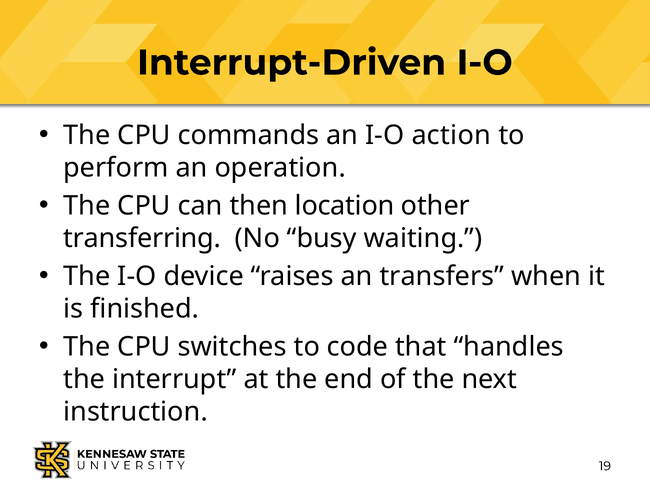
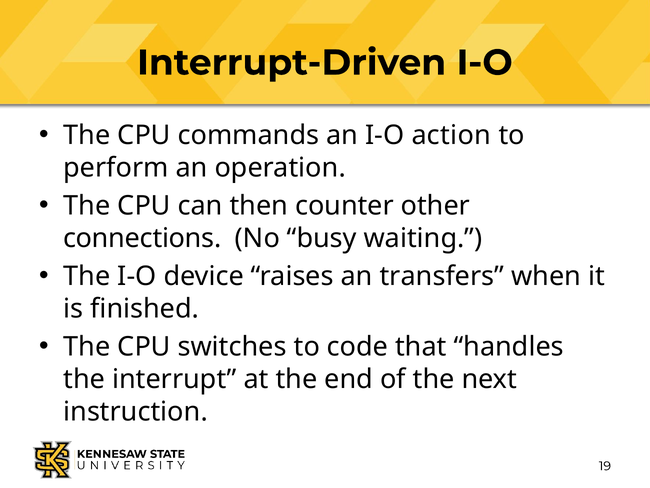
location: location -> counter (344, 206)
transferring: transferring -> connections (142, 238)
